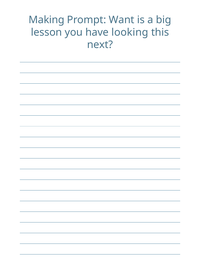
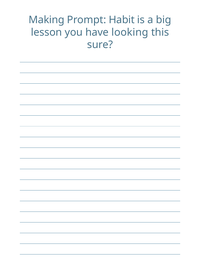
Want: Want -> Habit (122, 20)
next: next -> sure (100, 45)
